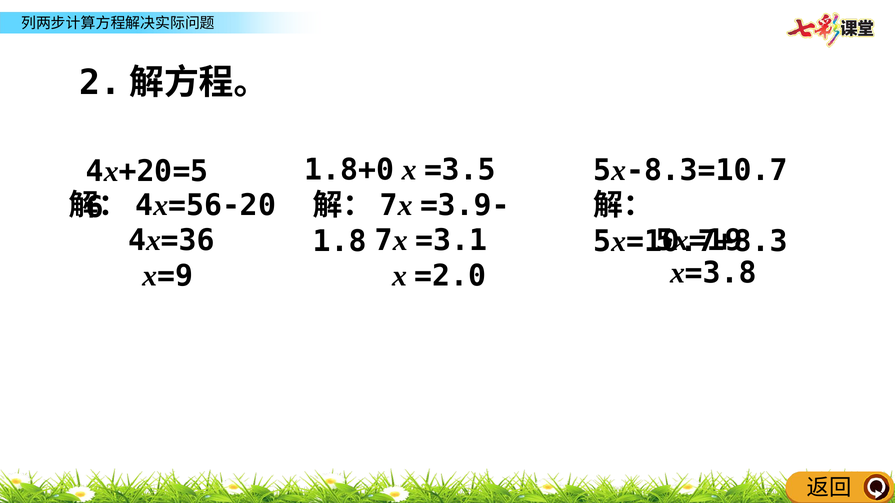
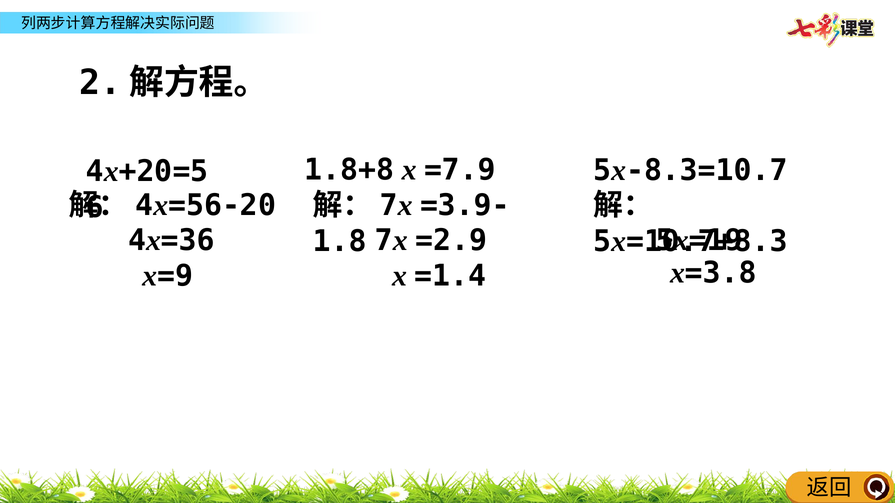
1.8+0: 1.8+0 -> 1.8+8 (349, 170)
=3.5: =3.5 -> =7.9 (460, 170)
=3.1: =3.1 -> =2.9 (451, 241)
=2.0: =2.0 -> =1.4 (450, 276)
